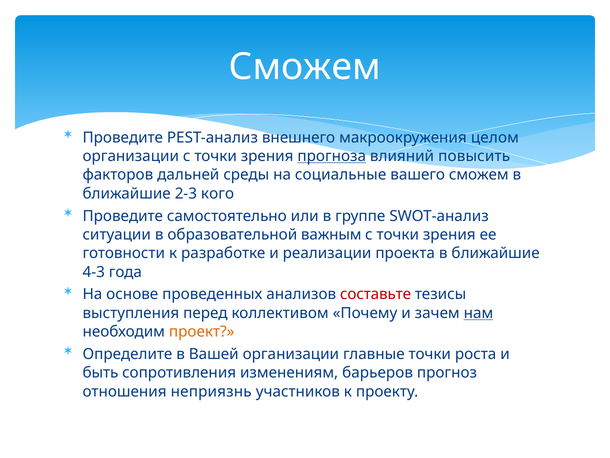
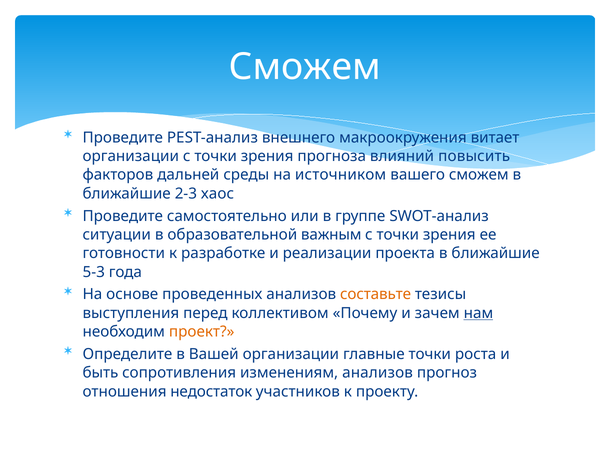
целом: целом -> витает (495, 137)
прогноза underline: present -> none (332, 156)
социальные: социальные -> источником (341, 175)
кого: кого -> хаос (218, 193)
4-3: 4-3 -> 5-3 (94, 272)
составьте colour: red -> orange (376, 294)
изменениям барьеров: барьеров -> анализов (378, 373)
неприязнь: неприязнь -> недостаток (211, 391)
